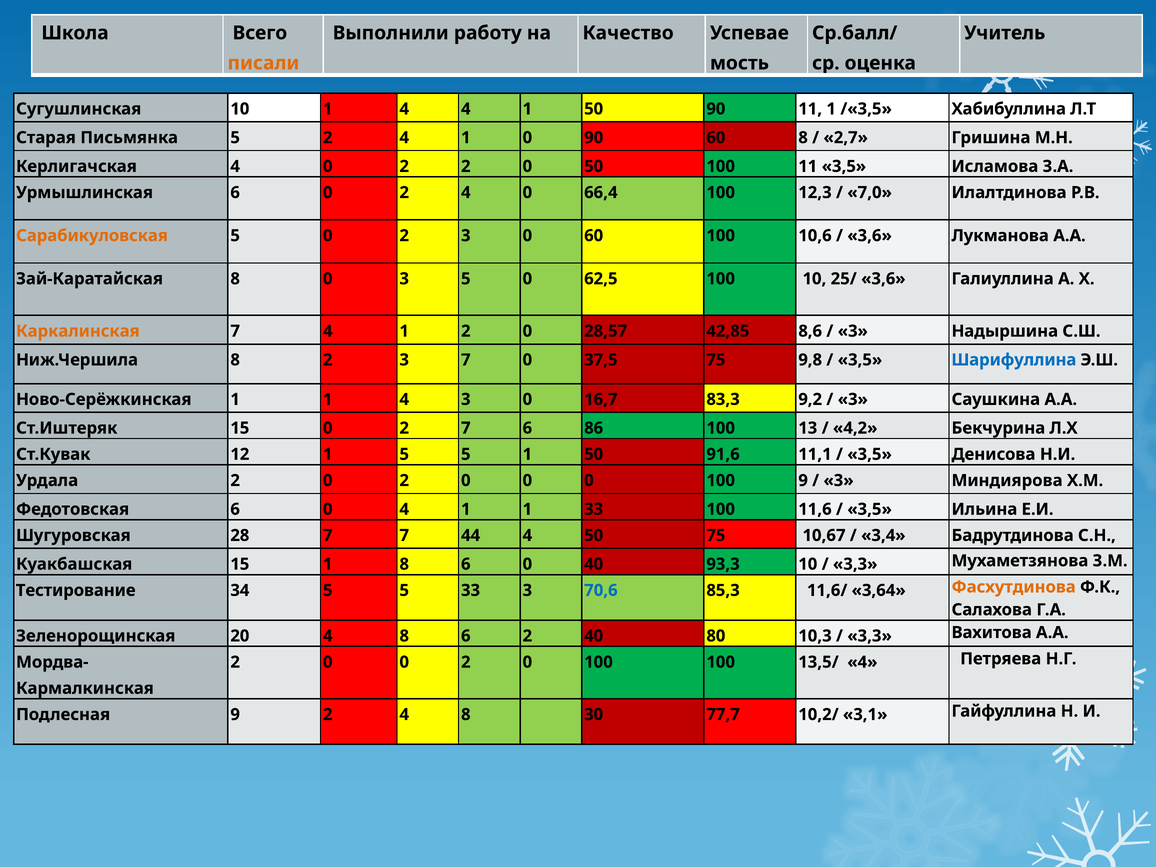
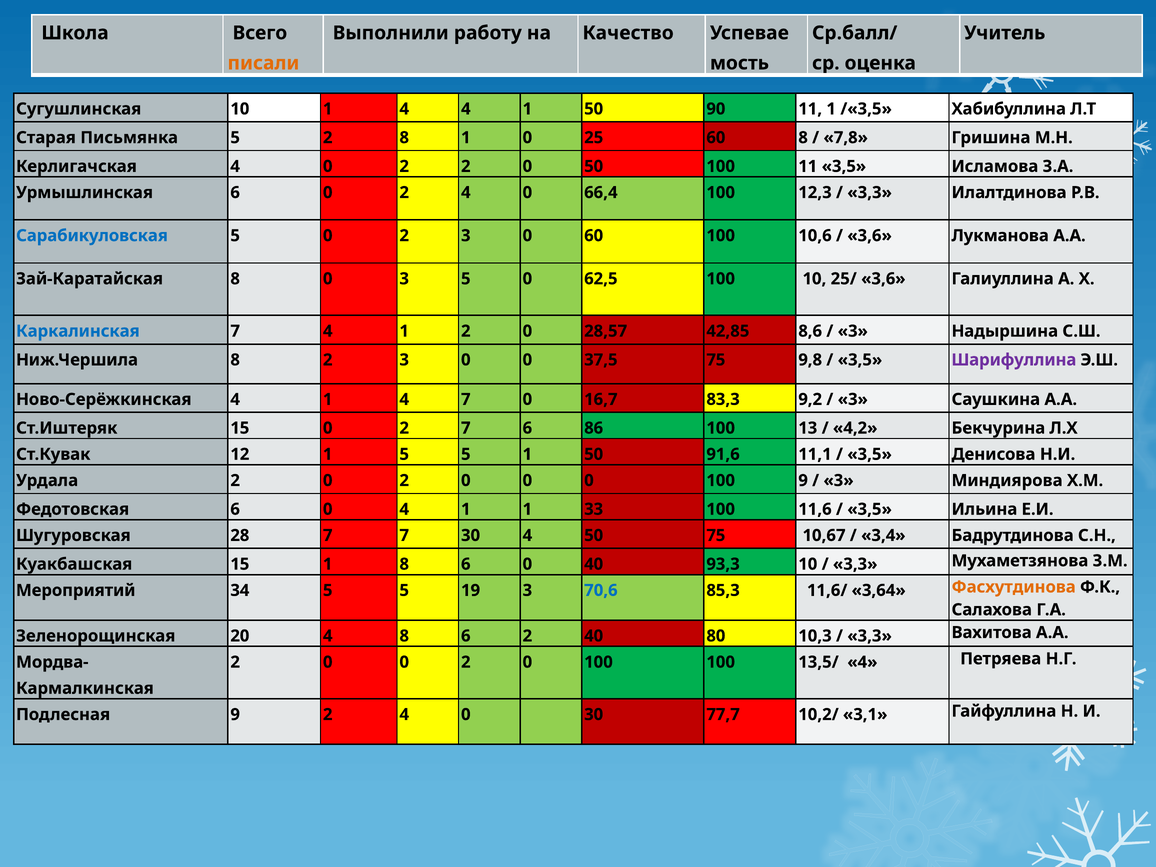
5 2 4: 4 -> 8 (404, 138)
0 90: 90 -> 25 (594, 138)
2,7: 2,7 -> 7,8 (846, 138)
7,0: 7,0 -> 3,3 (870, 193)
Сарабикуловская colour: orange -> blue (92, 236)
Каркалинская colour: orange -> blue (78, 331)
8 2 3 7: 7 -> 0 (466, 360)
Шарифуллина colour: blue -> purple (1014, 360)
Ново-Серёжкинская 1: 1 -> 4 (235, 399)
4 3: 3 -> 7 (466, 399)
7 44: 44 -> 30 (471, 535)
Тестирование: Тестирование -> Мероприятий (76, 590)
5 33: 33 -> 19 (471, 590)
9 2 4 8: 8 -> 0 (466, 715)
